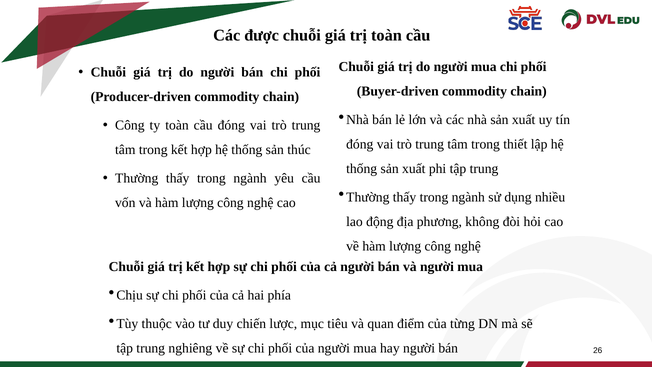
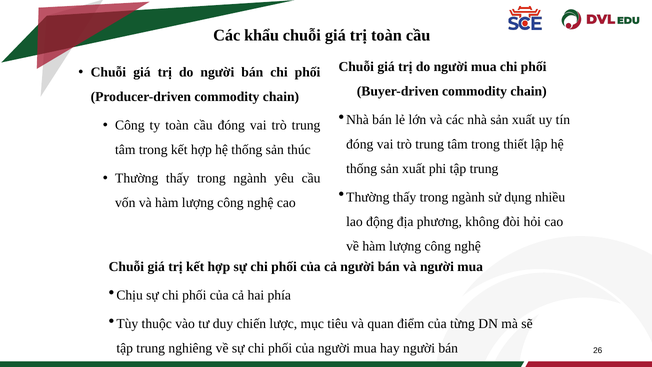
được: được -> khẩu (262, 35)
